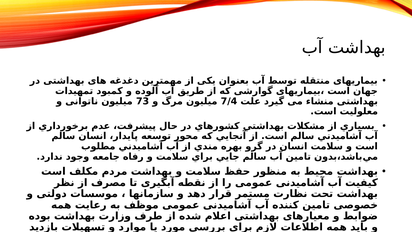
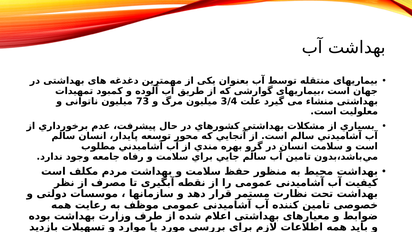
7/4: 7/4 -> 3/4 (229, 101)
